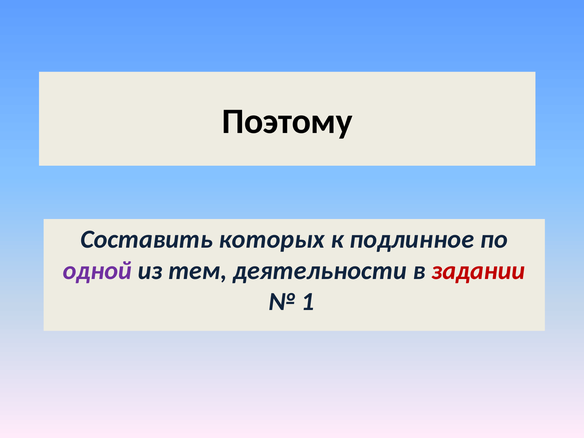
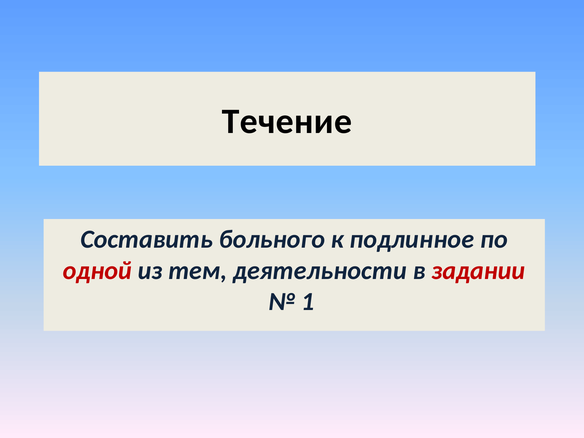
Поэтому: Поэтому -> Течение (287, 121)
которых: которых -> больного (272, 239)
одной colour: purple -> red (97, 270)
